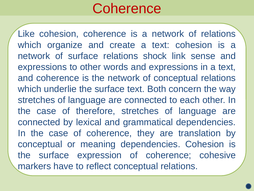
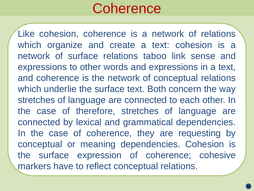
shock: shock -> taboo (155, 56)
translation: translation -> requesting (200, 133)
